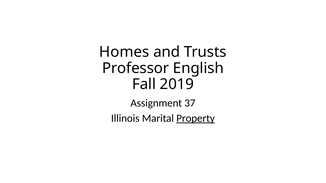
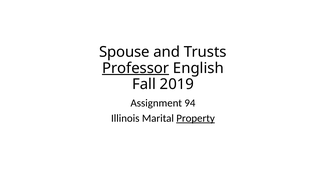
Homes: Homes -> Spouse (124, 52)
Professor underline: none -> present (136, 68)
37: 37 -> 94 (190, 103)
